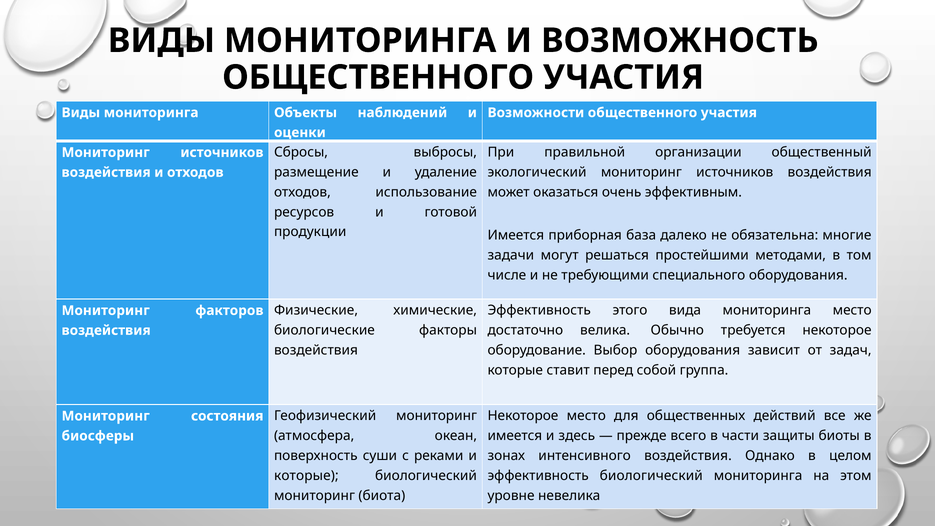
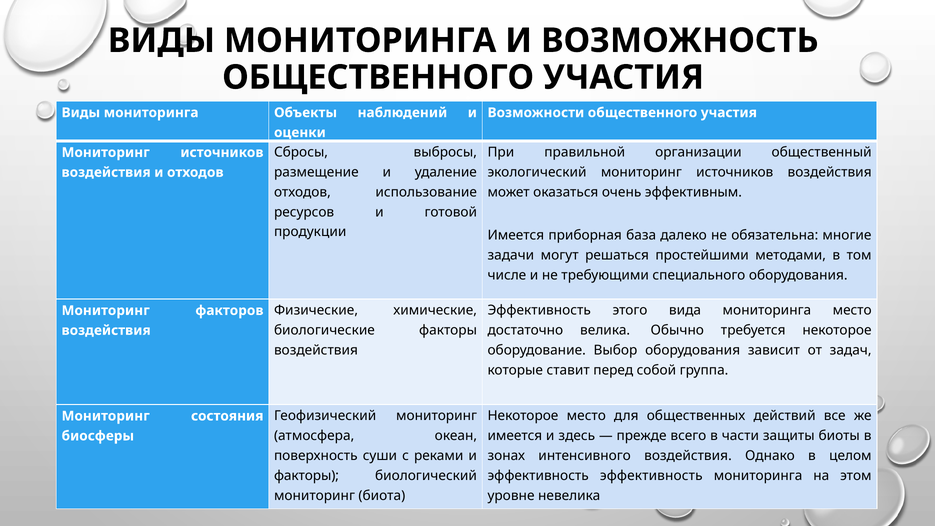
которые: которые -> факторы (306, 476)
эффективность биологический: биологический -> эффективность (651, 476)
